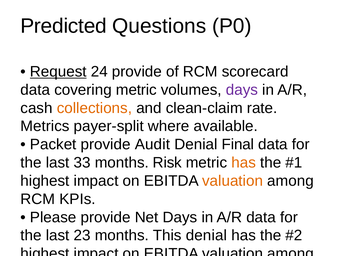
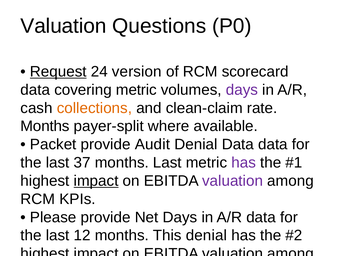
Predicted: Predicted -> Valuation (63, 26)
24 provide: provide -> version (137, 72)
Metrics: Metrics -> Months (45, 126)
Denial Final: Final -> Data (238, 145)
33: 33 -> 37 (82, 163)
months Risk: Risk -> Last (167, 163)
has colour: orange -> purple (244, 163)
impact underline: none -> present (96, 181)
valuation colour: orange -> purple (233, 181)
23: 23 -> 12 (82, 236)
